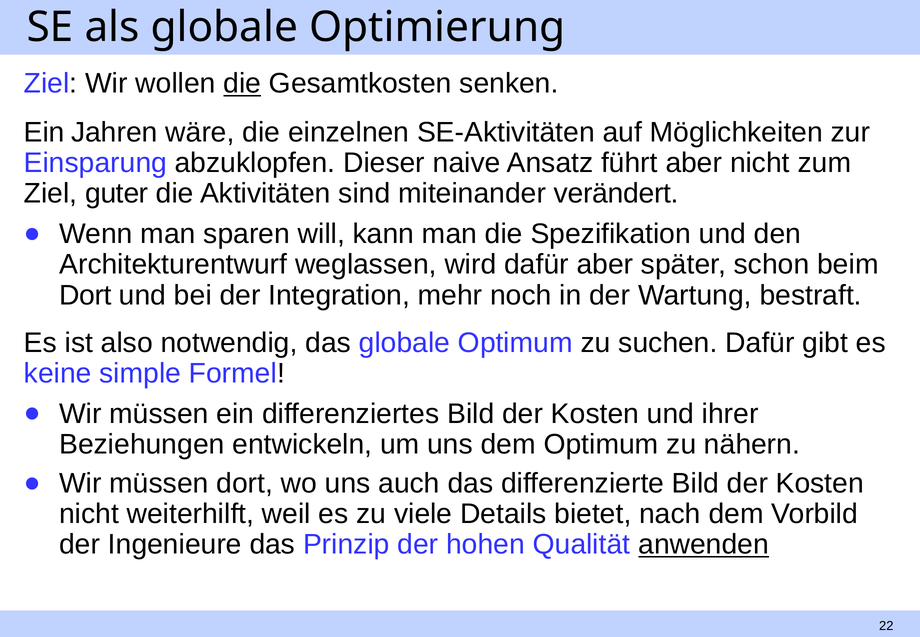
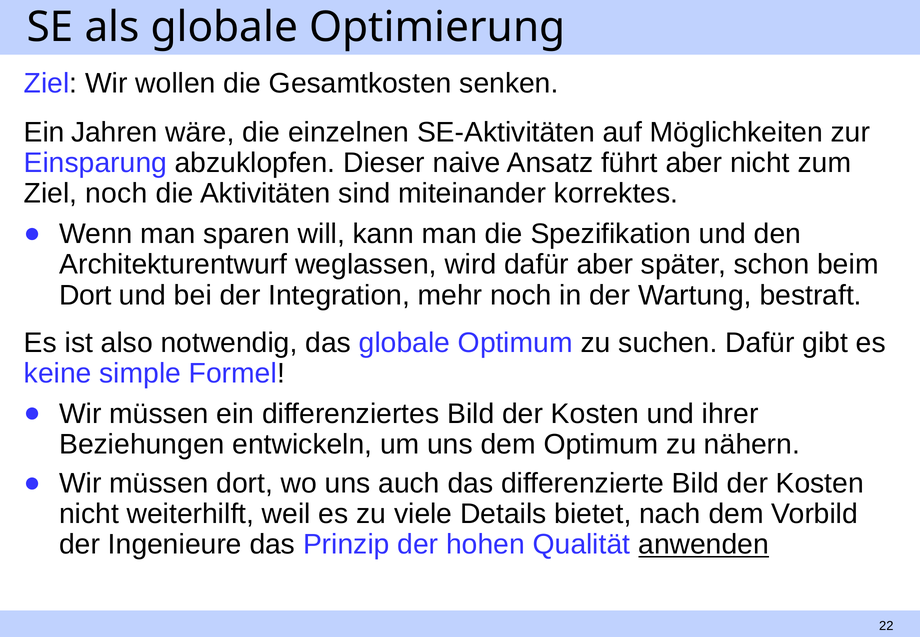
die underline: present -> none (242, 84)
Ziel guter: guter -> noch (116, 194)
verändert: verändert -> korrektes (616, 194)
